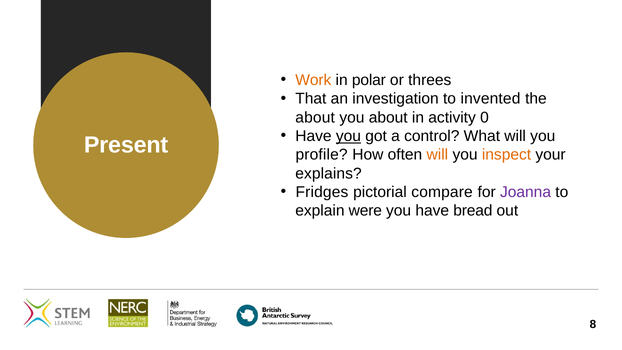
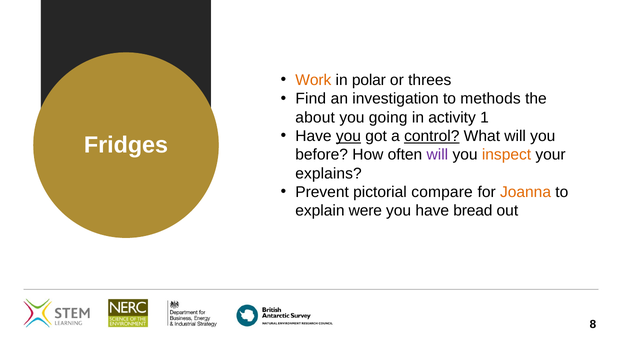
That: That -> Find (311, 99)
invented: invented -> methods (490, 99)
you about: about -> going (388, 117)
0: 0 -> 1 (485, 117)
control underline: none -> present (432, 136)
Present: Present -> Fridges (126, 145)
profile: profile -> before (322, 155)
will colour: orange -> purple (437, 155)
Fridges: Fridges -> Prevent (322, 192)
Joanna colour: purple -> orange (526, 192)
